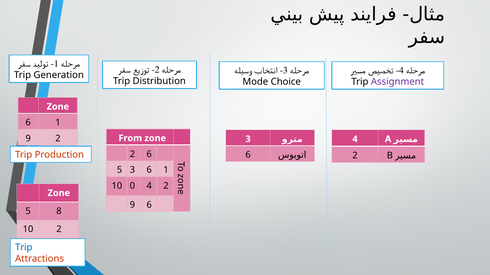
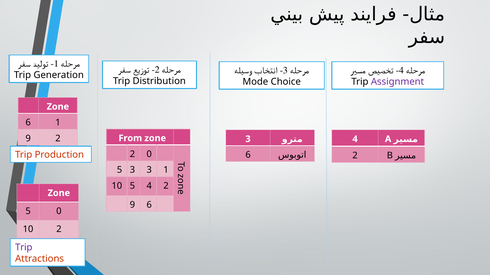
2 6: 6 -> 0 (149, 154)
3 6: 6 -> 3 (149, 170)
10 0: 0 -> 5 (132, 186)
5 8: 8 -> 0 (59, 212)
Trip colour: blue -> purple (24, 248)
